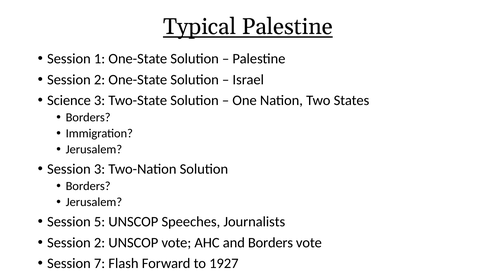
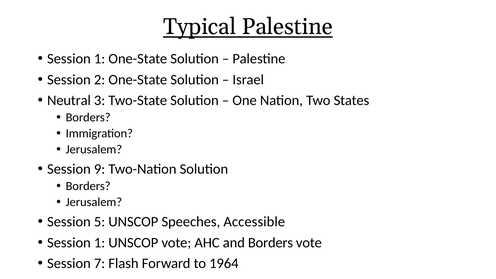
Science: Science -> Neutral (69, 100)
Session 3: 3 -> 9 (100, 169)
Journalists: Journalists -> Accessible (254, 222)
2: 2 -> 1 (100, 243)
1927: 1927 -> 1964 (224, 263)
